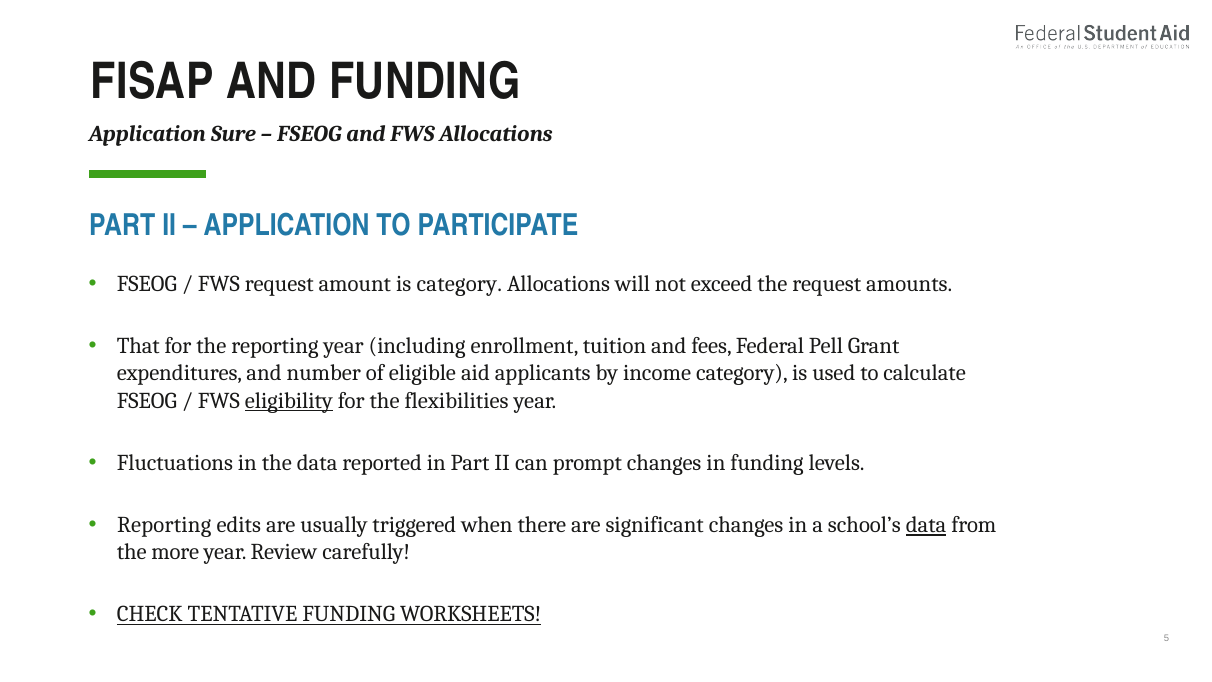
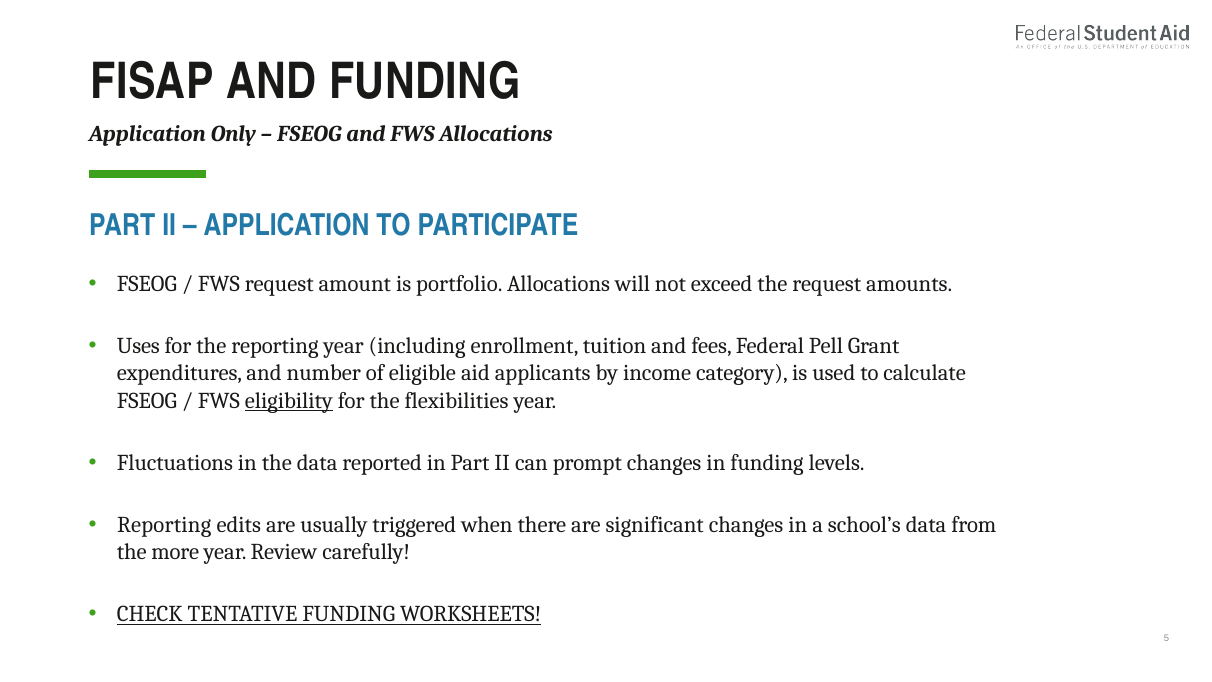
Sure: Sure -> Only (233, 134)
is category: category -> portfolio (459, 284)
That: That -> Uses (138, 346)
data underline: present -> none (926, 525)
